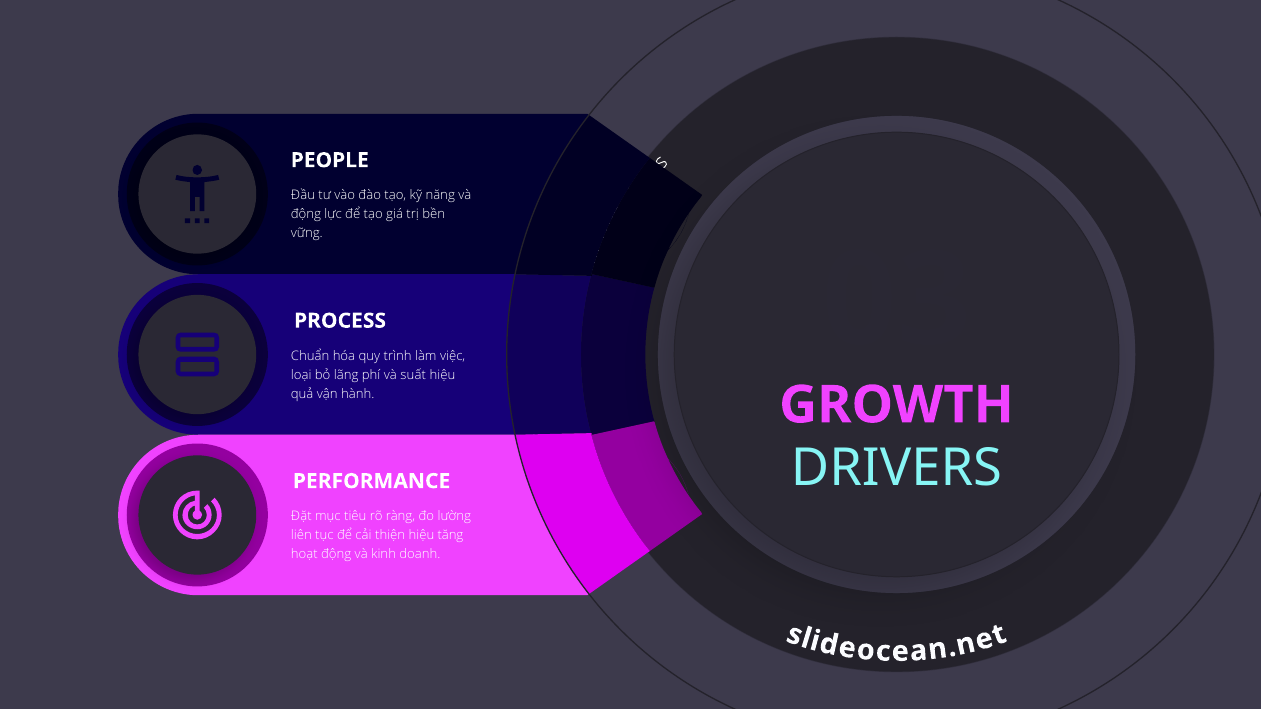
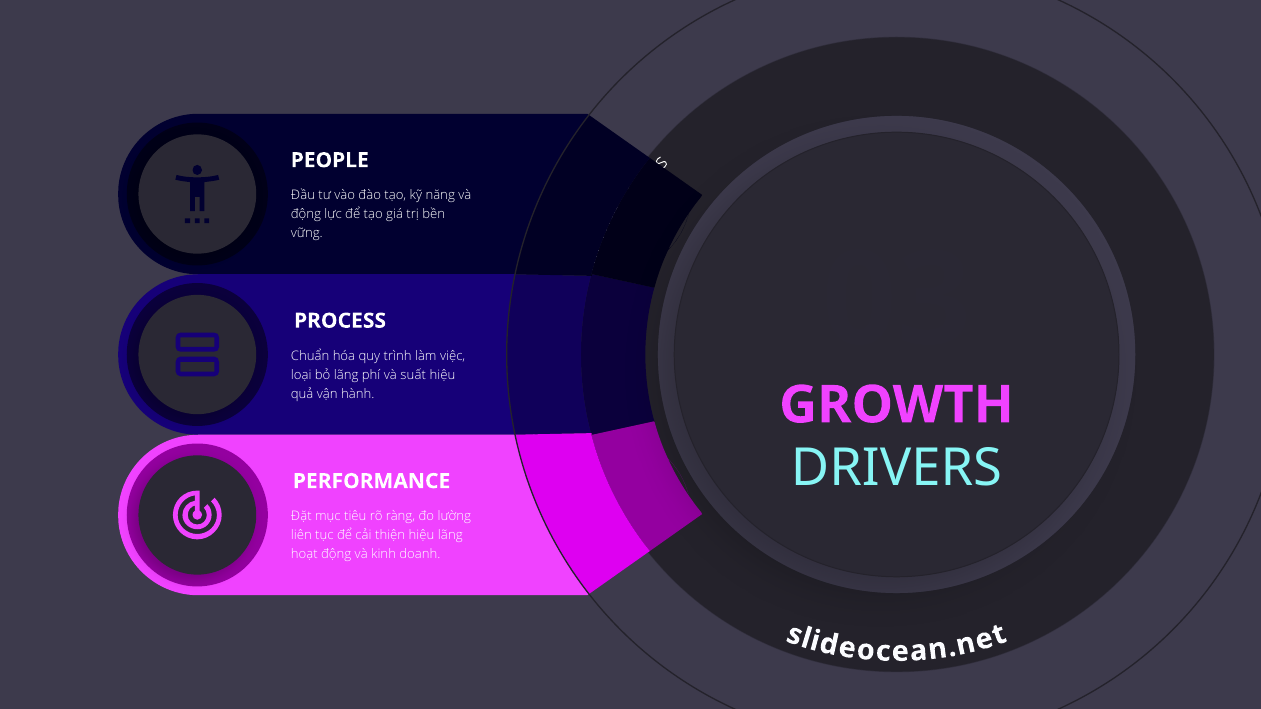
hiệu tăng: tăng -> lãng (450, 536)
